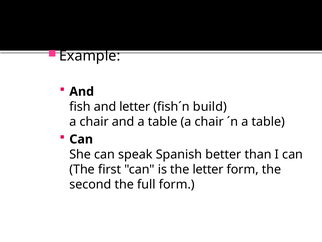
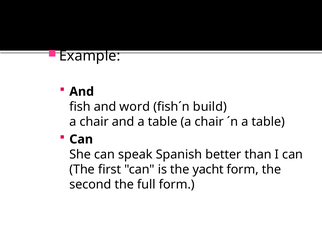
and letter: letter -> word (135, 106)
the letter: letter -> yacht (208, 169)
